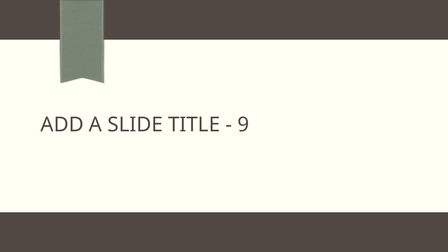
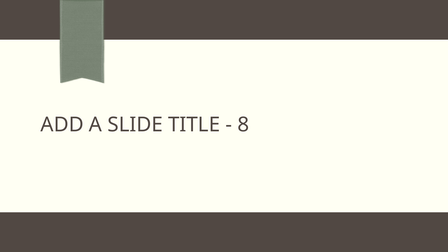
9: 9 -> 8 (243, 125)
